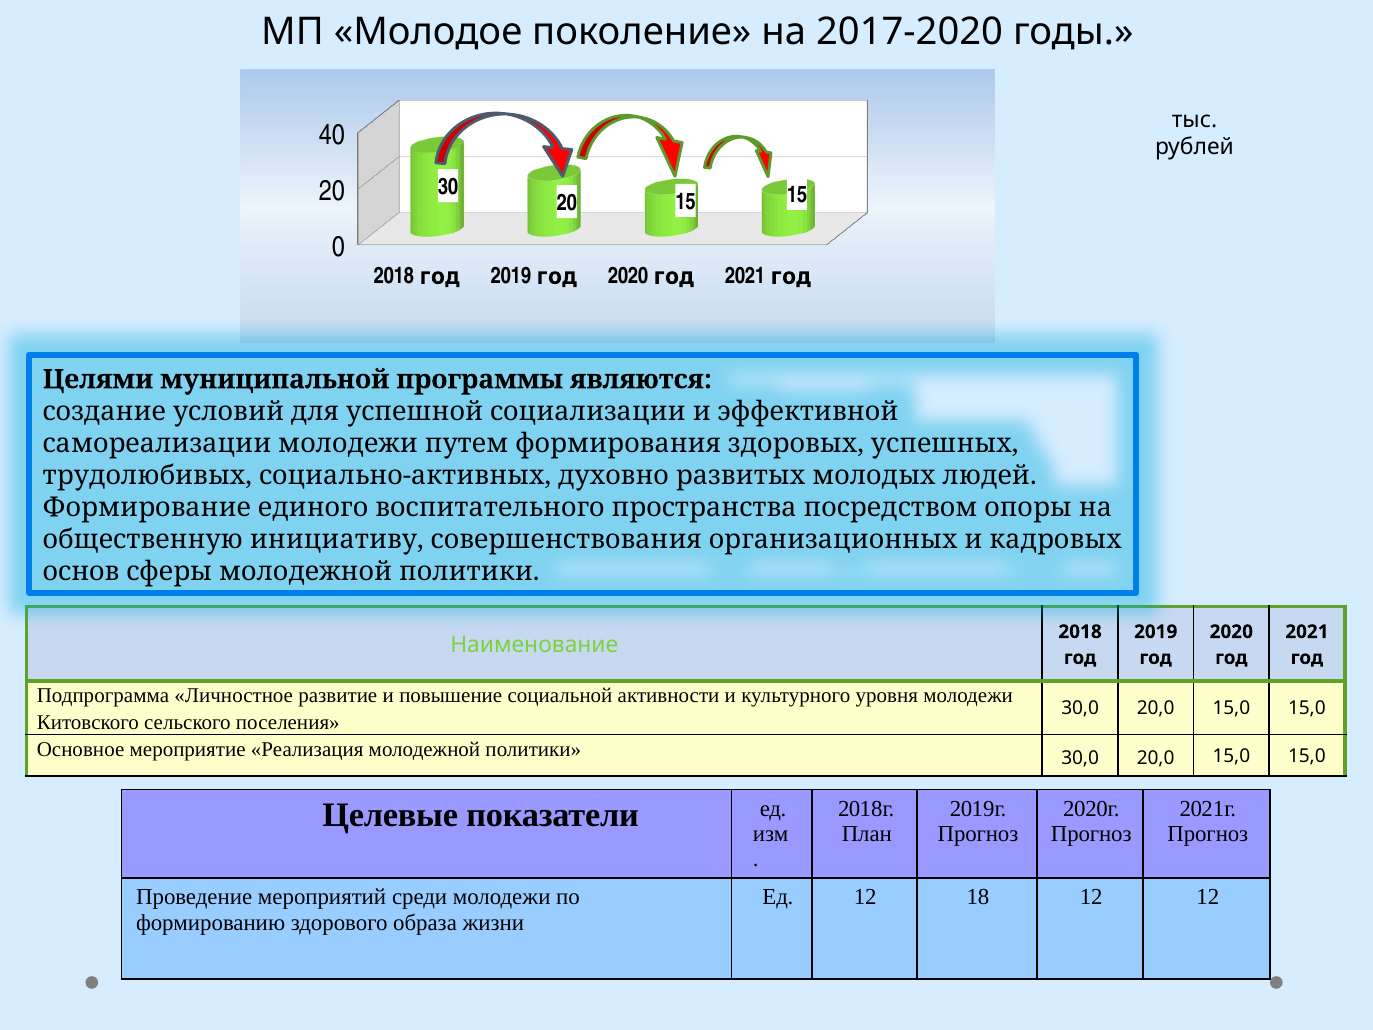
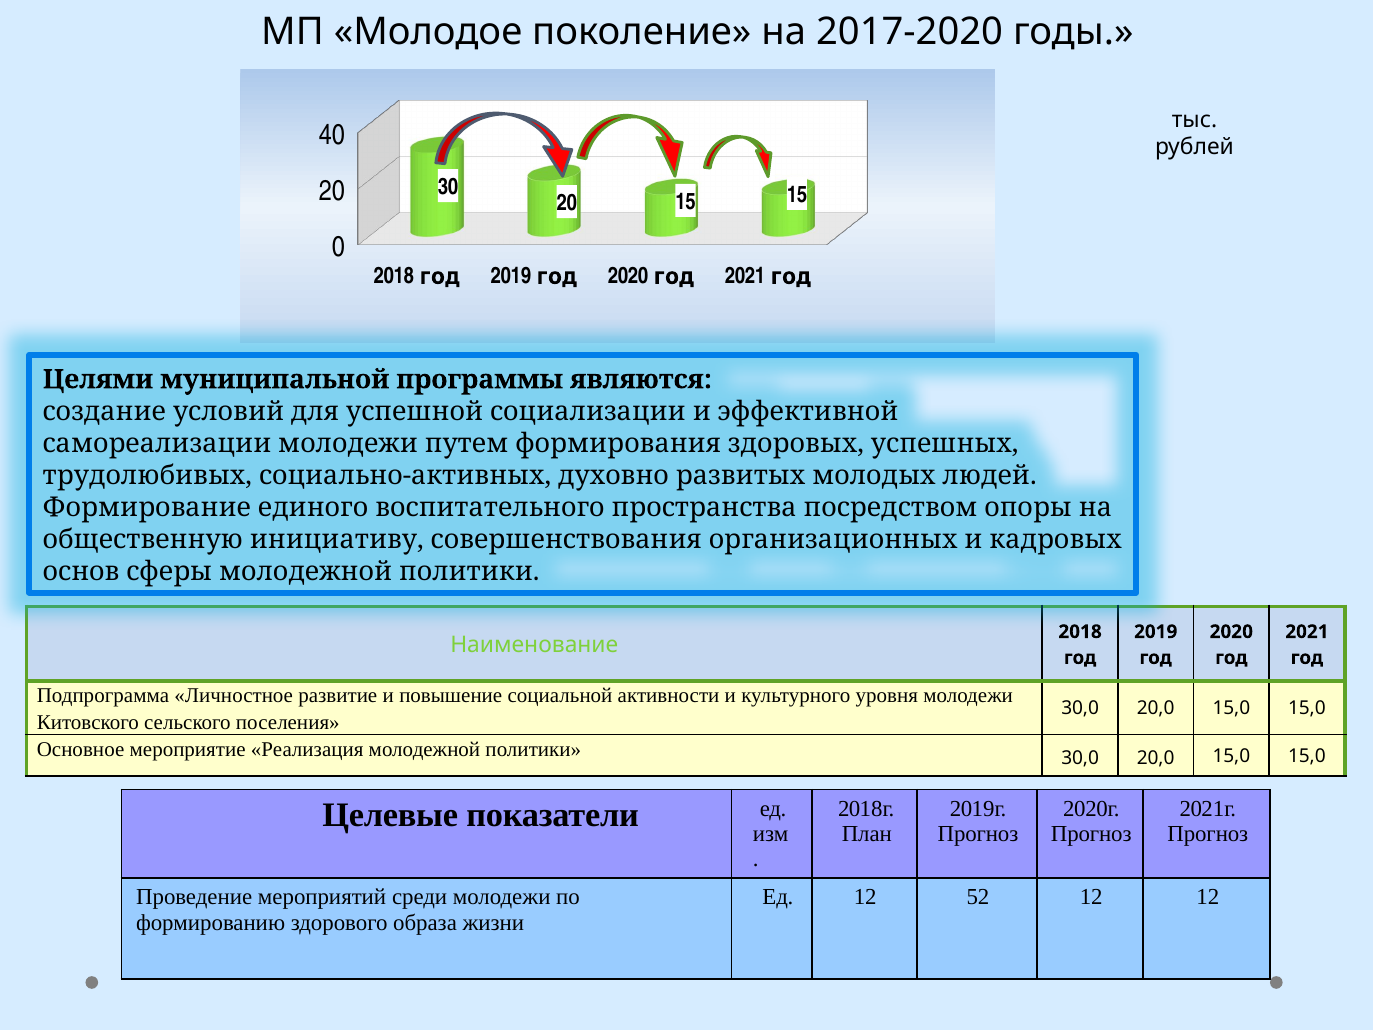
18: 18 -> 52 (978, 897)
